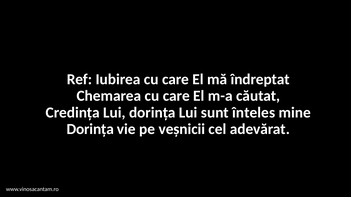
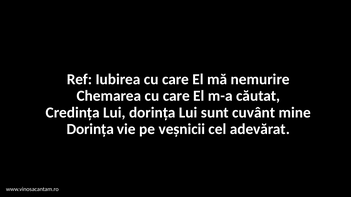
îndreptat: îndreptat -> nemurire (260, 80)
înteles: înteles -> cuvânt (254, 113)
